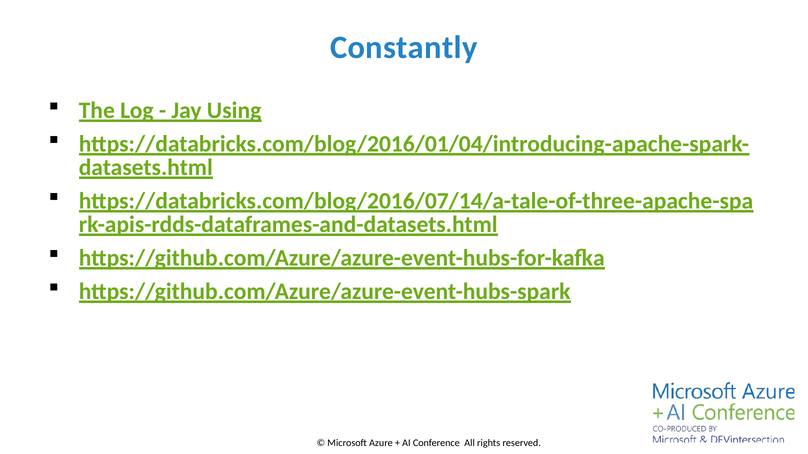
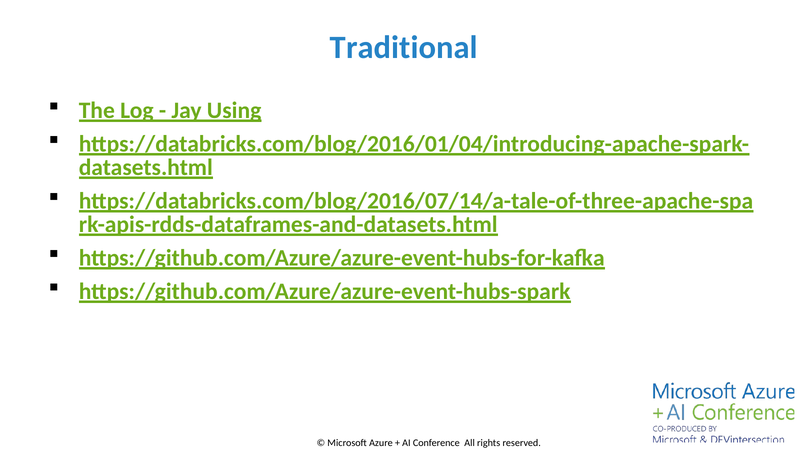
Constantly: Constantly -> Traditional (404, 48)
